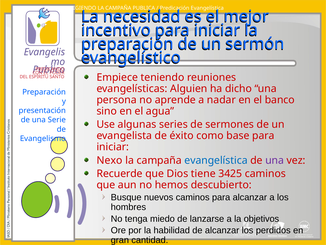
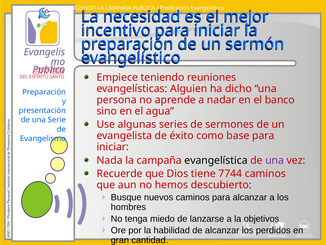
Nexo: Nexo -> Nada (110, 160)
evangelística colour: blue -> black (216, 160)
3425: 3425 -> 7744 (230, 173)
